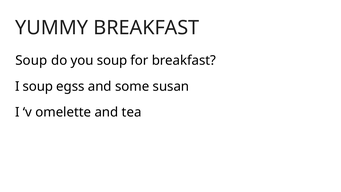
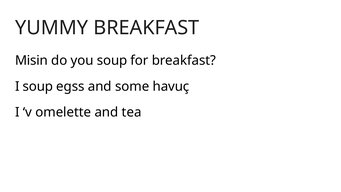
Soup: Soup -> Misin (31, 60)
susan: susan -> havuç (171, 86)
